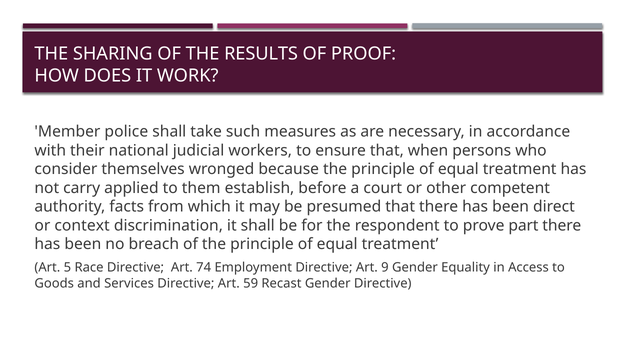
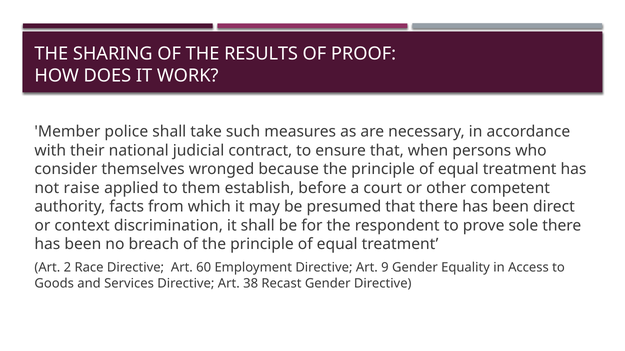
workers: workers -> contract (260, 151)
carry: carry -> raise (82, 188)
part: part -> sole (523, 226)
5: 5 -> 2 (67, 268)
74: 74 -> 60 (204, 268)
59: 59 -> 38 (251, 284)
